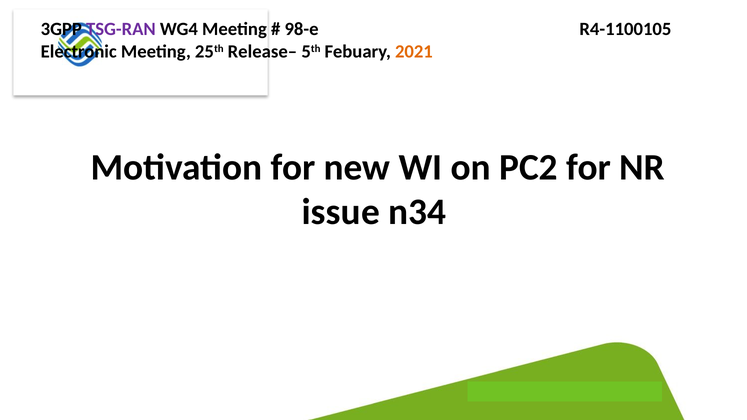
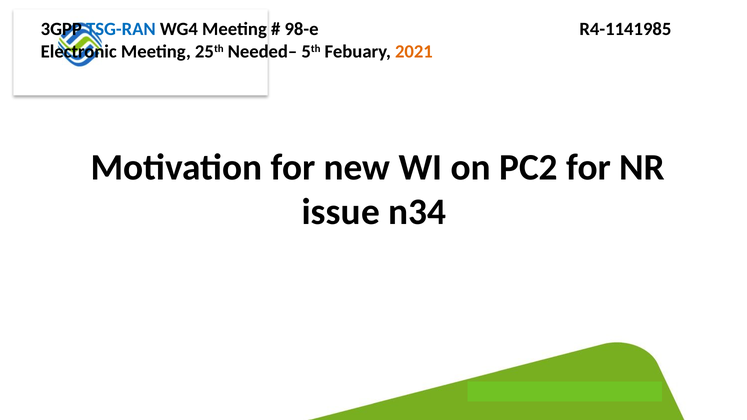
TSG-RAN colour: purple -> blue (121, 29)
R4-1100105: R4-1100105 -> R4-1141985 (625, 29)
Release–: Release– -> Needed– (262, 52)
